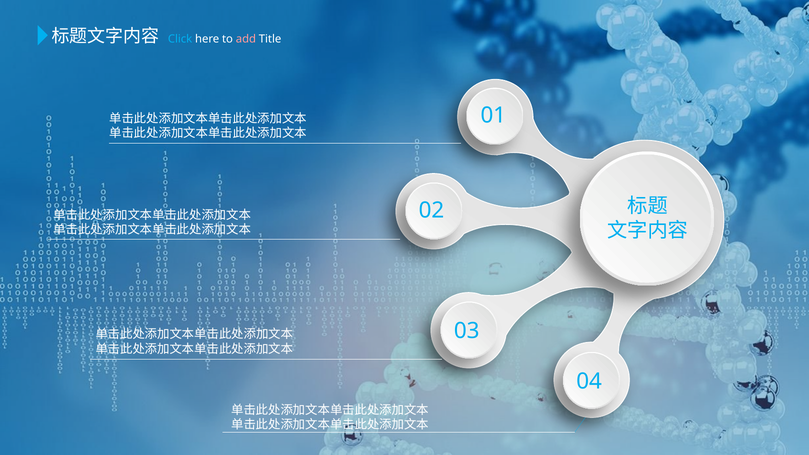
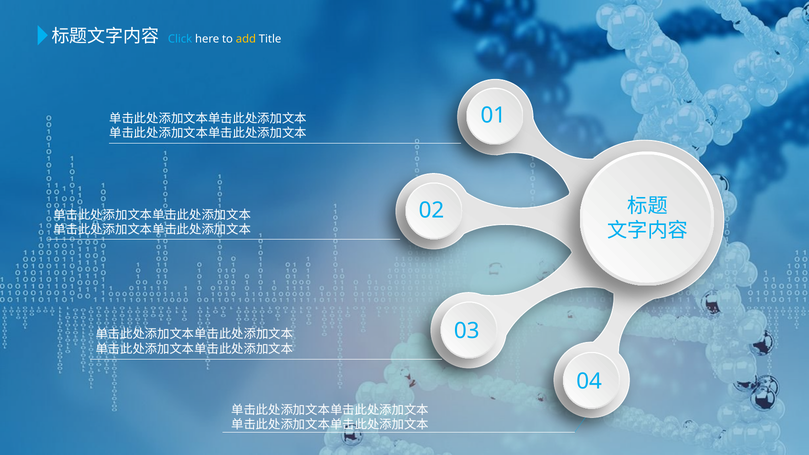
add colour: pink -> yellow (246, 39)
